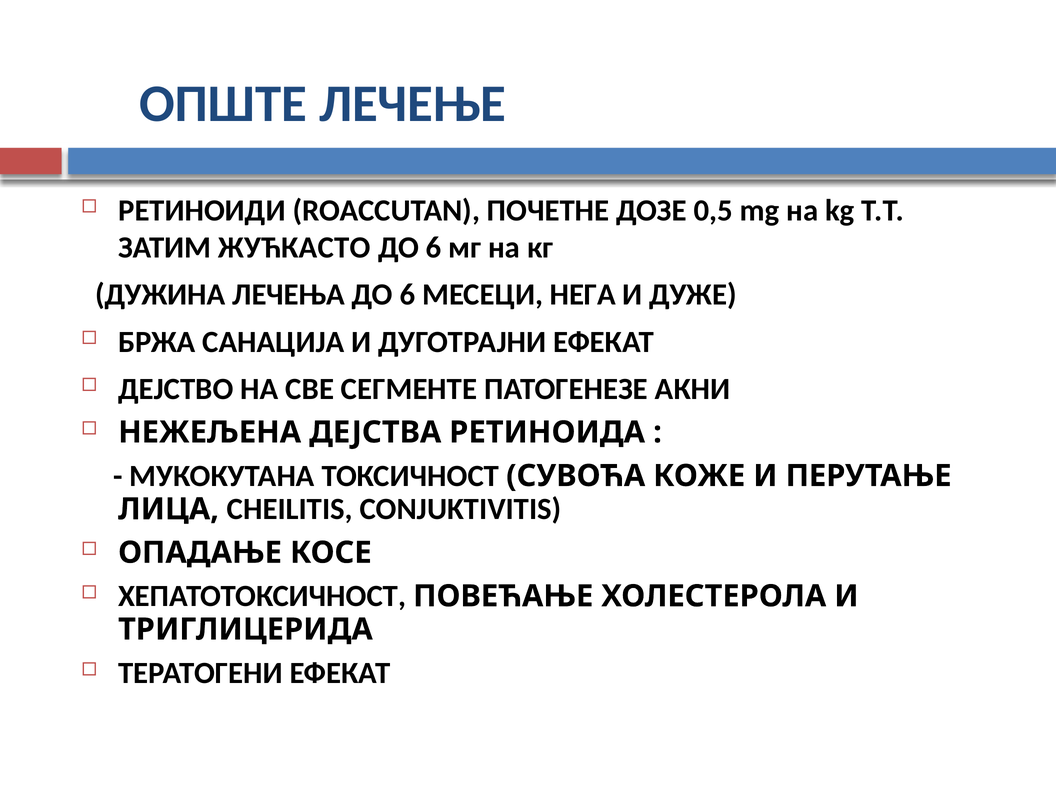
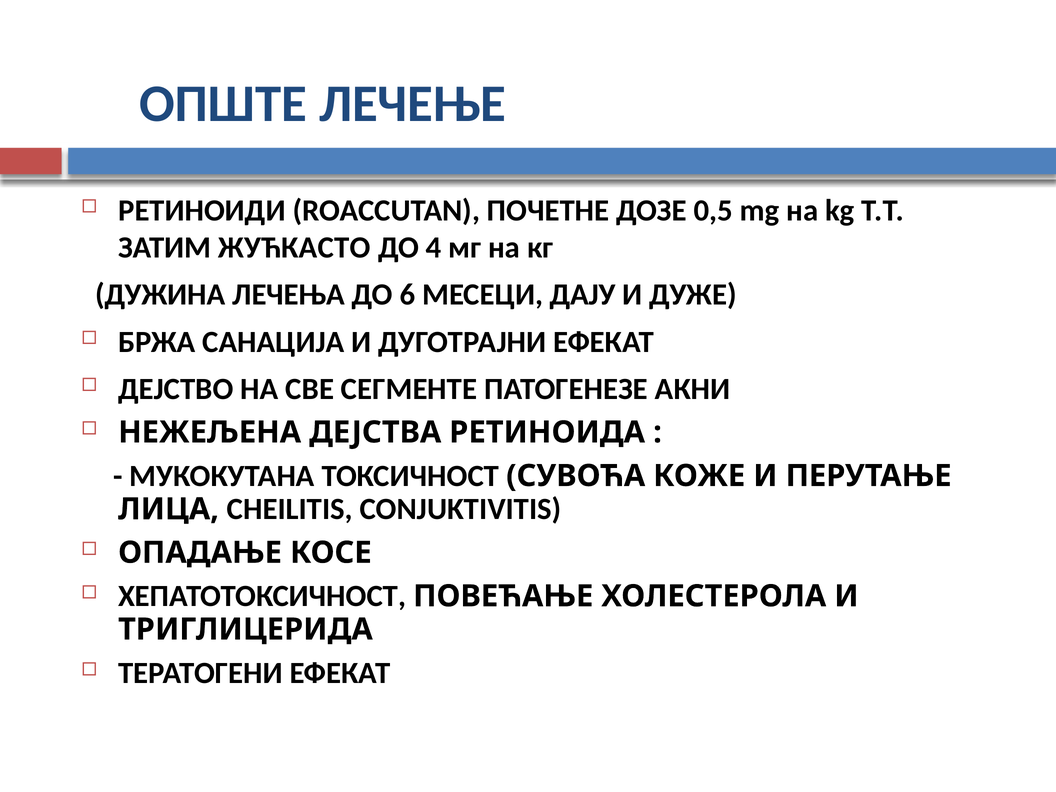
6: 6 -> 4 (434, 248)
НЕГА: НЕГА -> ДАЈУ (583, 295)
